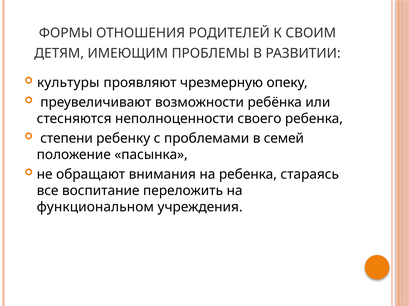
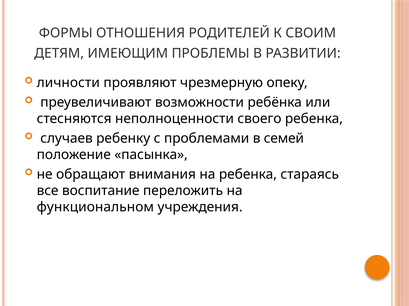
культуры: культуры -> личности (68, 83)
степени: степени -> случаев (67, 139)
